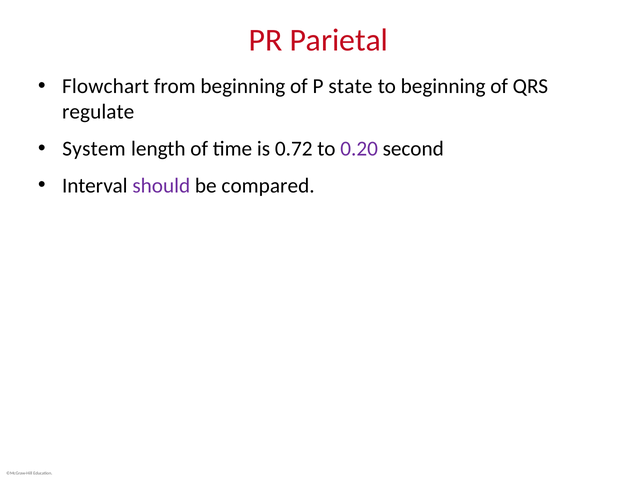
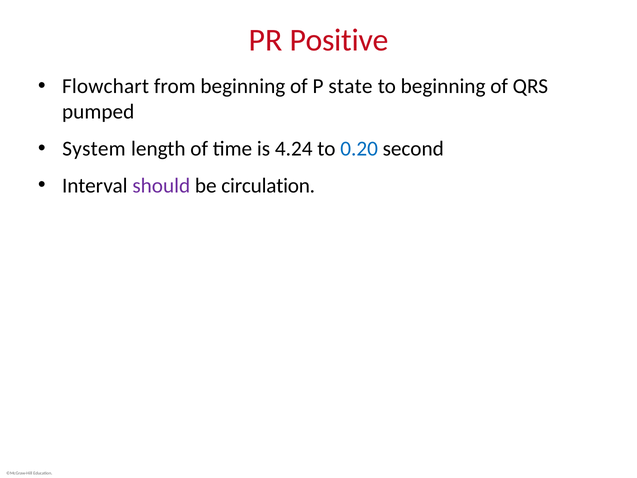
Parietal: Parietal -> Positive (339, 40)
regulate: regulate -> pumped (98, 112)
0.72: 0.72 -> 4.24 (294, 149)
0.20 colour: purple -> blue (359, 149)
compared: compared -> circulation (268, 185)
